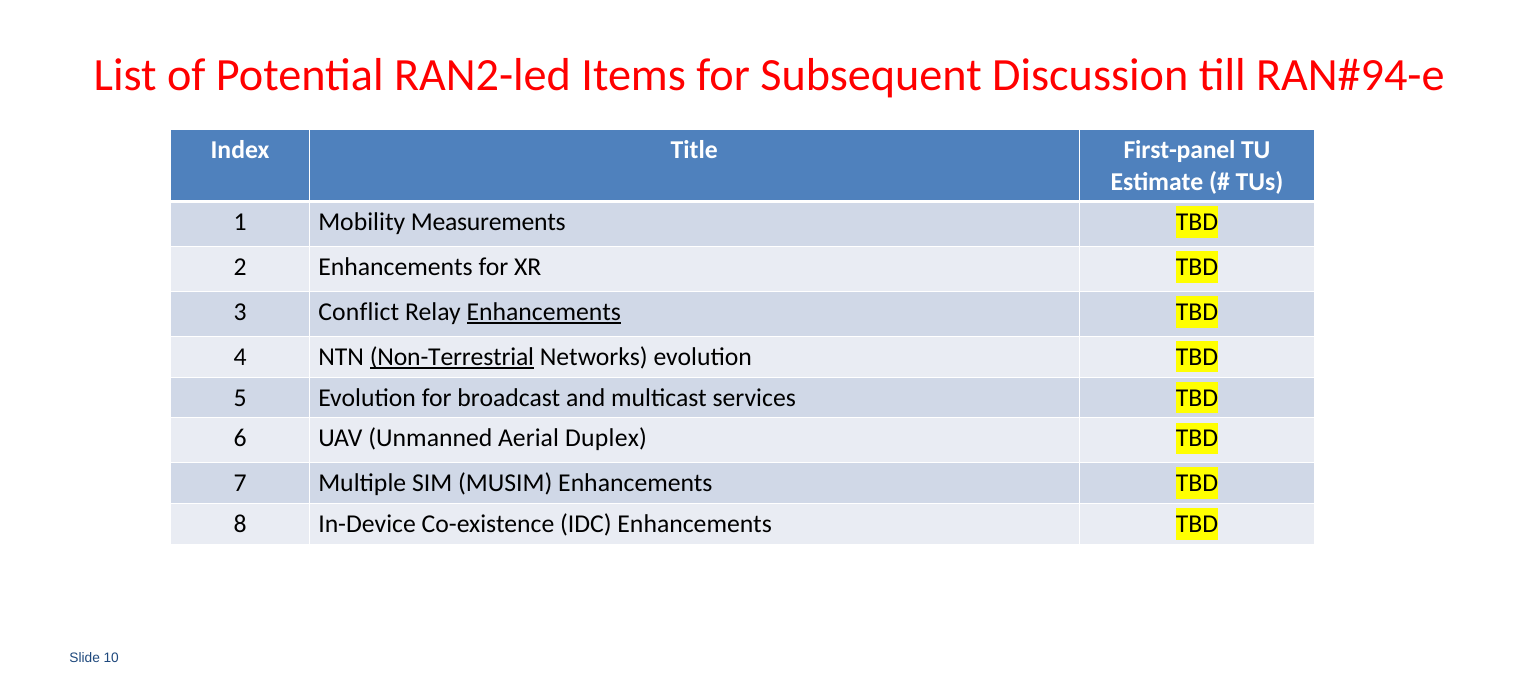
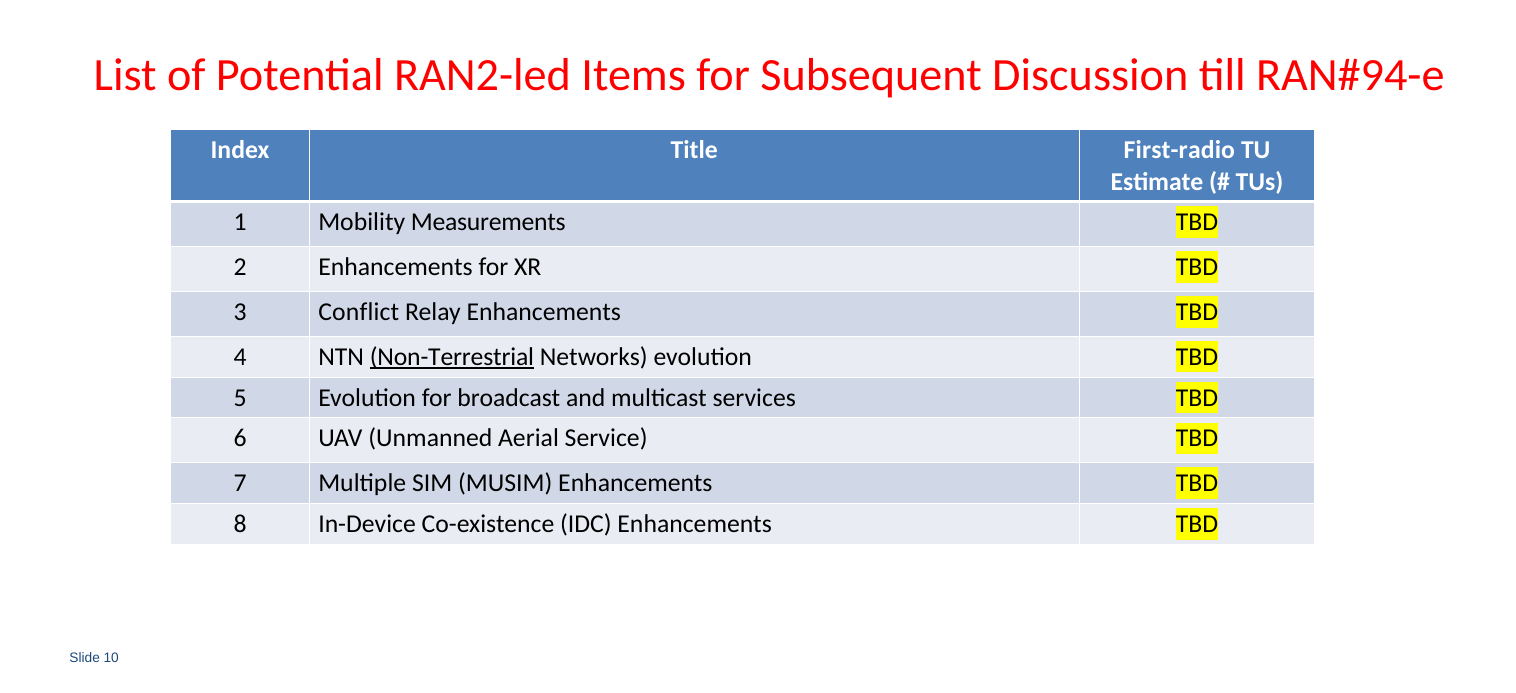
First-panel: First-panel -> First-radio (1179, 150)
Enhancements underline: present -> none (544, 312)
Duplex: Duplex -> Service (606, 439)
